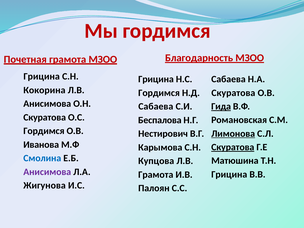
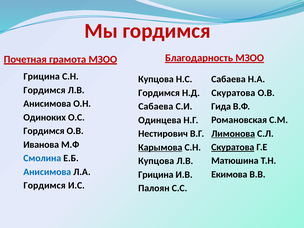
Грицина: Грицина -> Купцова (156, 79)
Кокорина: Кокорина -> Гордимся (44, 90)
Гида underline: present -> none (221, 106)
Скуратова: Скуратова -> Одиноких (45, 117)
Беспалова: Беспалова -> Одинцева (160, 120)
Карымова underline: none -> present (160, 147)
Анисимова colour: purple -> blue (47, 172)
Грицина: Грицина -> Екимова (229, 174)
Грамота: Грамота -> Грицина (156, 175)
Жигунова: Жигунова -> Гордимся (45, 186)
